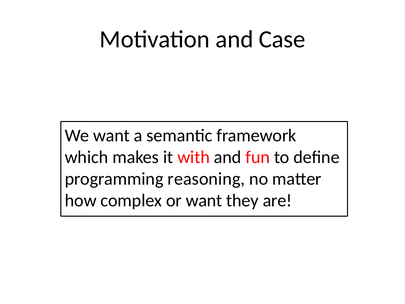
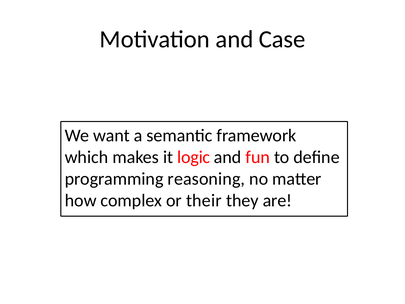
with: with -> logic (194, 157)
or want: want -> their (204, 200)
